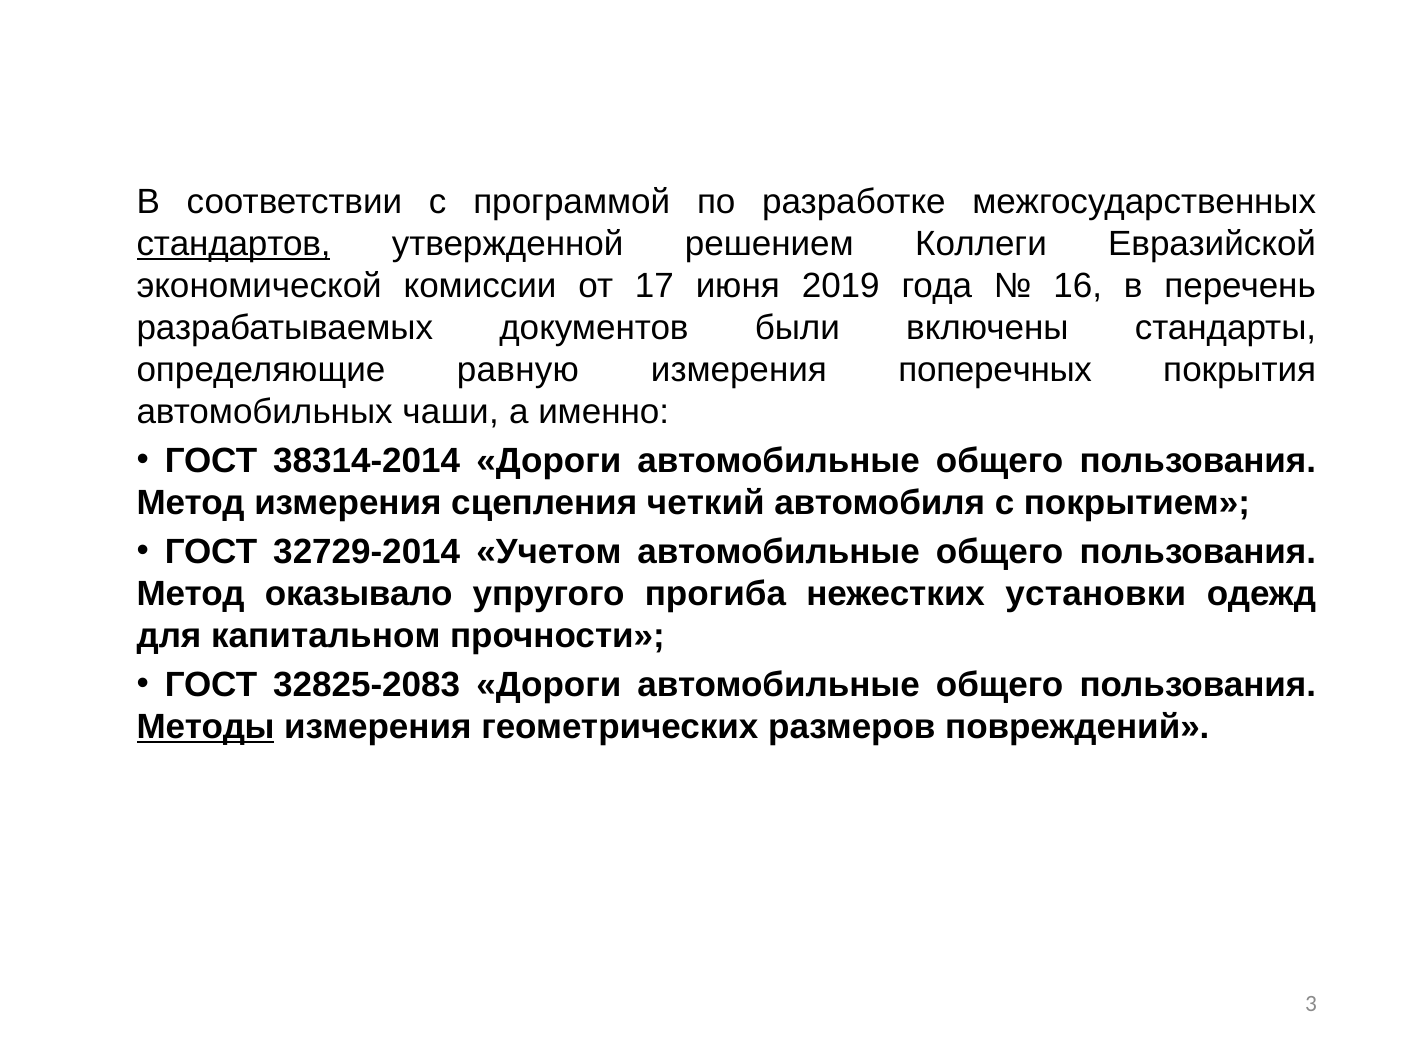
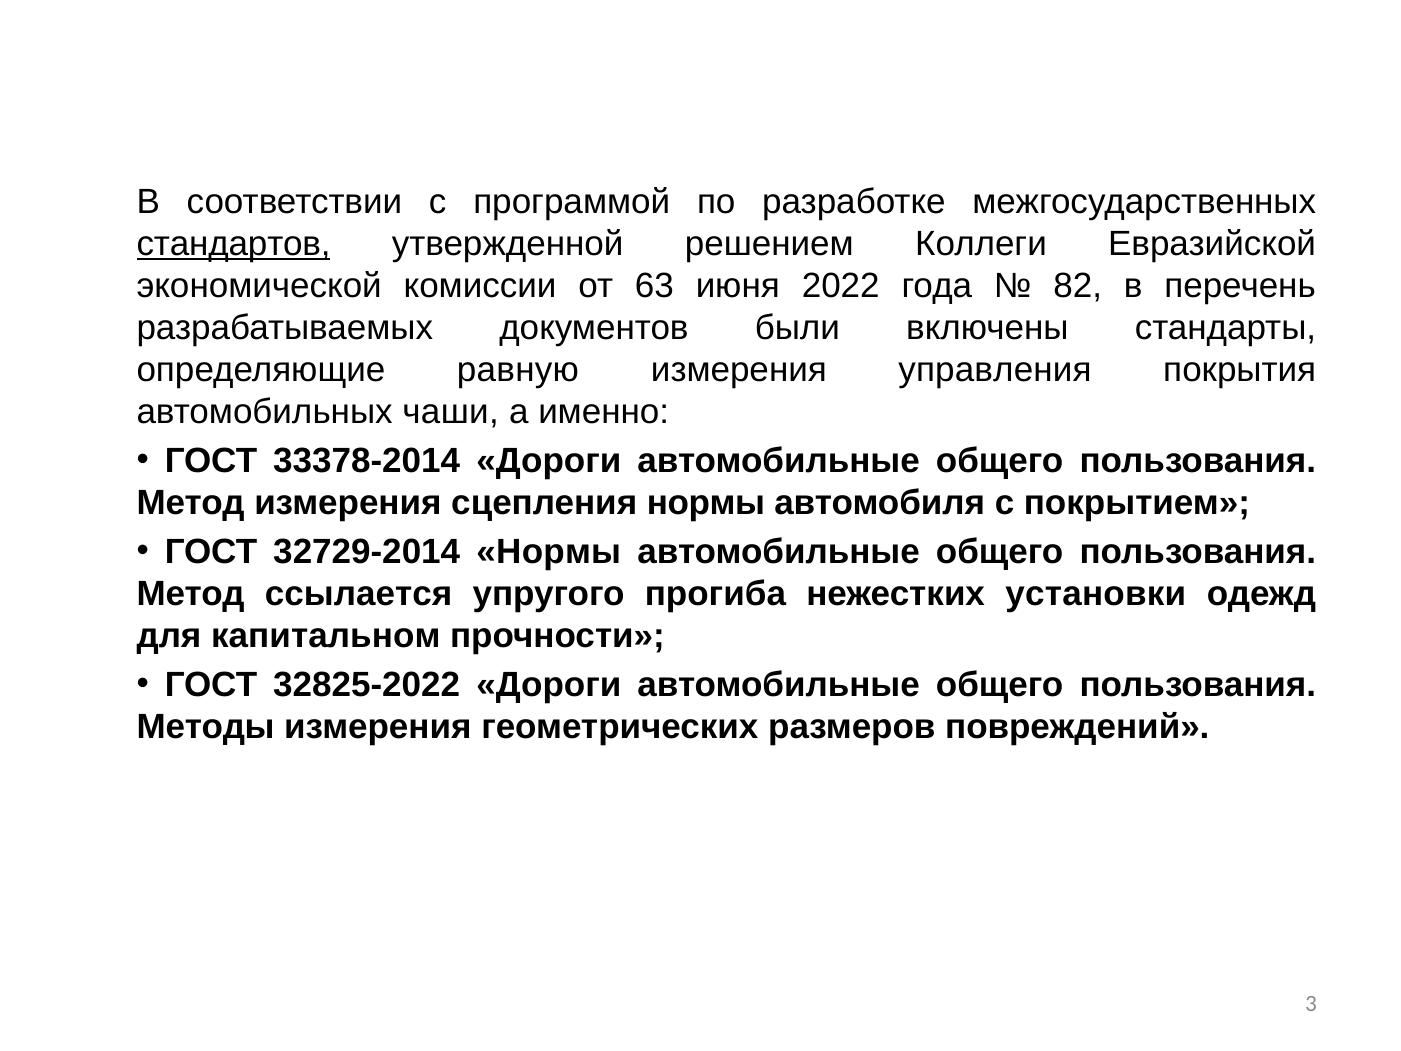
17: 17 -> 63 (654, 286)
2019: 2019 -> 2022 (841, 286)
16: 16 -> 82 (1078, 286)
поперечных: поперечных -> управления (995, 370)
38314-2014: 38314-2014 -> 33378-2014 (367, 461)
сцепления четкий: четкий -> нормы (706, 503)
32729-2014 Учетом: Учетом -> Нормы (549, 552)
оказывало: оказывало -> ссылается (359, 594)
32825-2083: 32825-2083 -> 32825-2022 (367, 685)
Методы underline: present -> none (206, 727)
